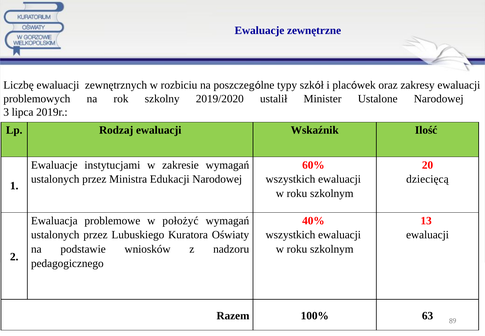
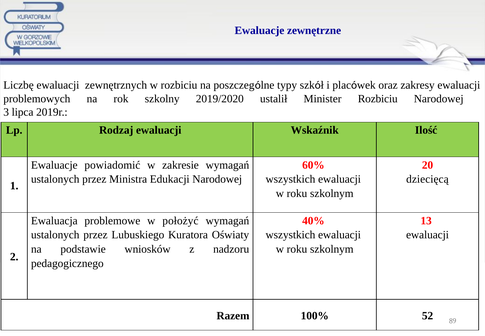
Minister Ustalone: Ustalone -> Rozbiciu (378, 99)
instytucjami: instytucjami -> powiadomić (112, 165)
63: 63 -> 52 (428, 316)
